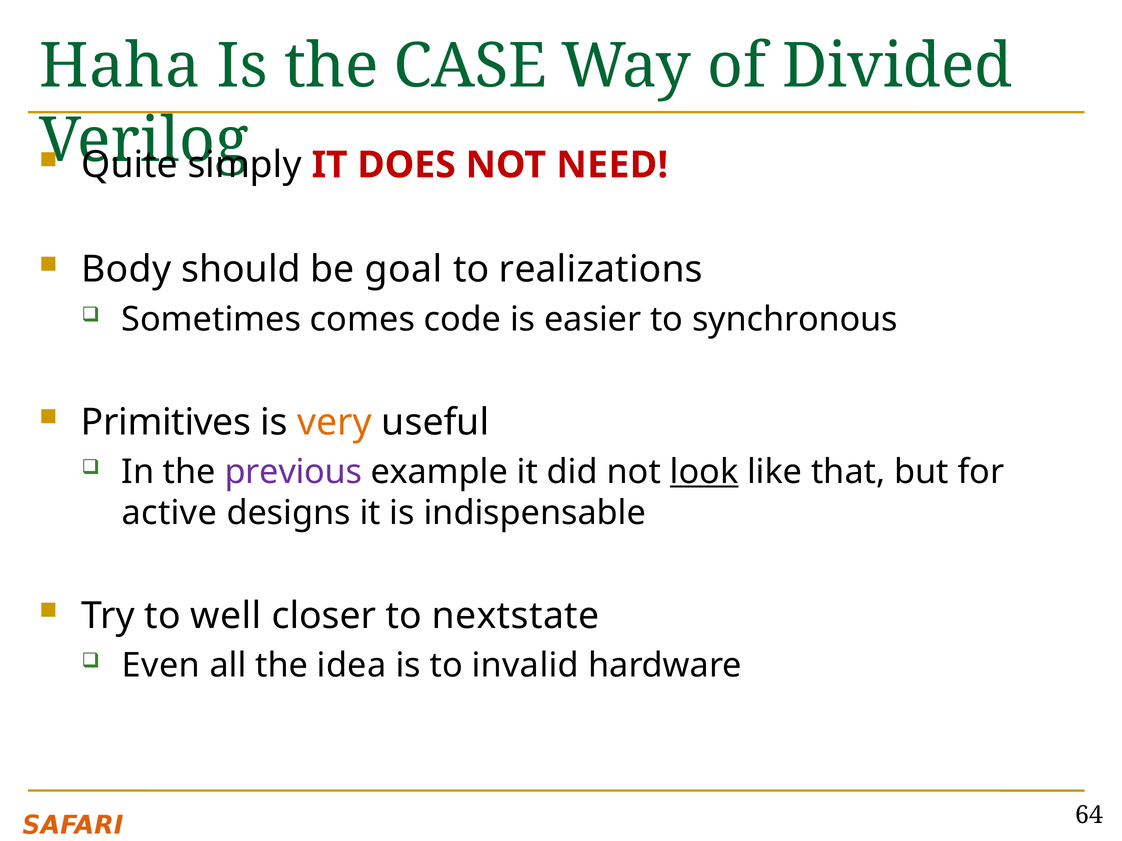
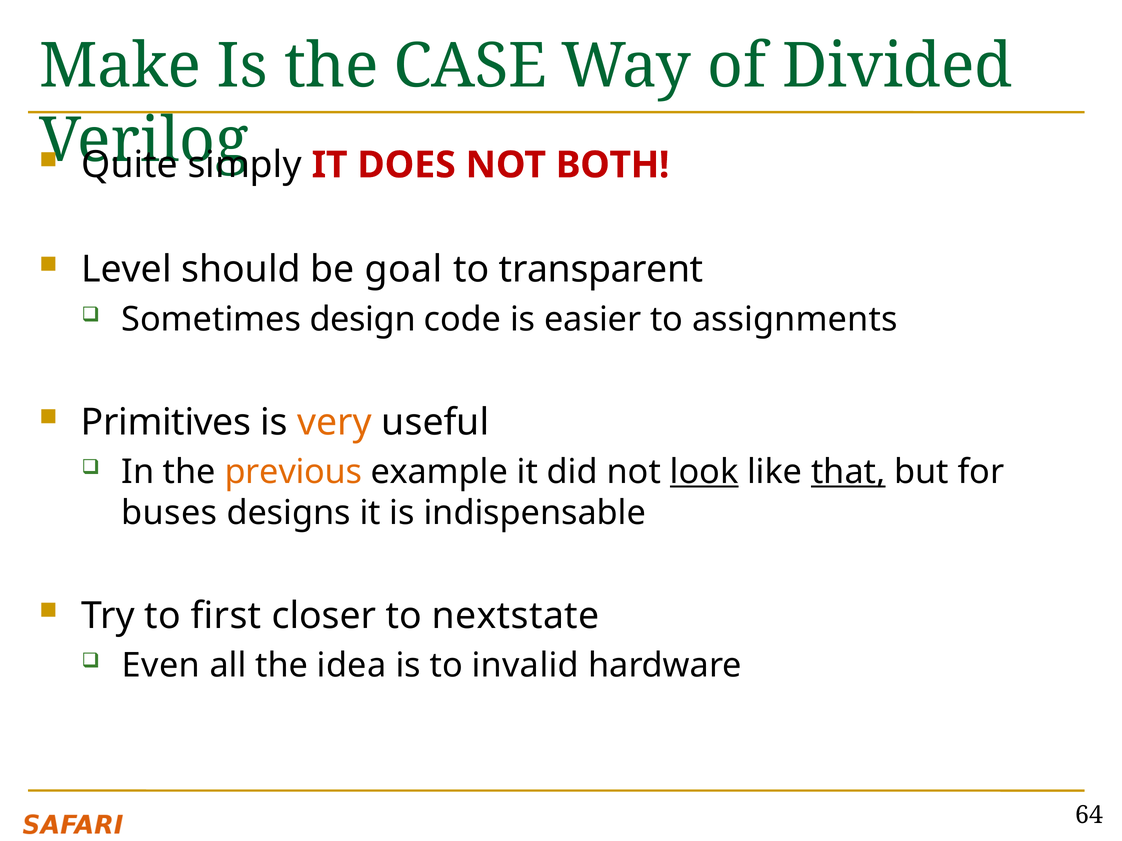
Haha: Haha -> Make (120, 66)
NEED: NEED -> BOTH (613, 165)
Body: Body -> Level (127, 270)
realizations: realizations -> transparent (601, 270)
comes: comes -> design (363, 319)
synchronous: synchronous -> assignments (795, 319)
previous colour: purple -> orange (293, 472)
that underline: none -> present (848, 472)
active: active -> buses (169, 513)
well: well -> first (226, 616)
